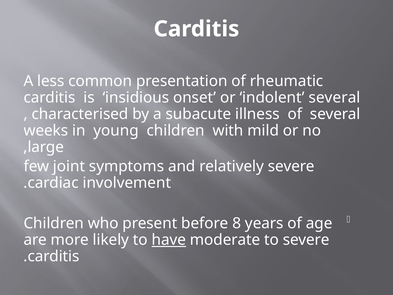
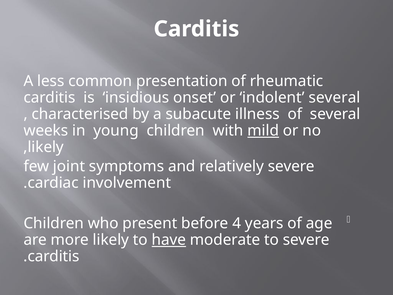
mild underline: none -> present (263, 130)
large: large -> likely (46, 147)
8: 8 -> 4 (237, 223)
